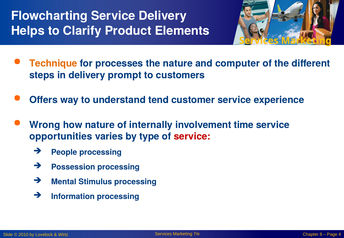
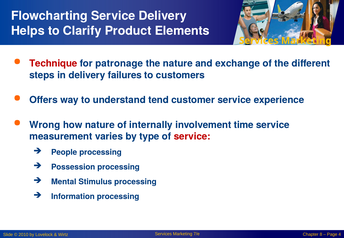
Technique colour: orange -> red (53, 64)
processes: processes -> patronage (119, 64)
computer: computer -> exchange (238, 64)
prompt: prompt -> failures (125, 75)
opportunities: opportunities -> measurement (61, 137)
